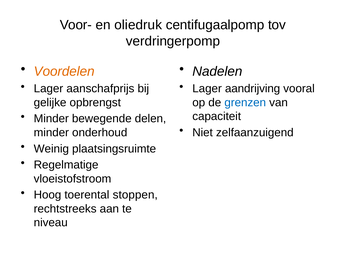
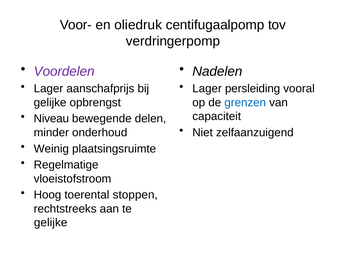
Voordelen colour: orange -> purple (64, 71)
aandrijving: aandrijving -> persleiding (253, 88)
Minder: Minder -> Niveau (51, 118)
niveau: niveau -> gelijke (51, 222)
